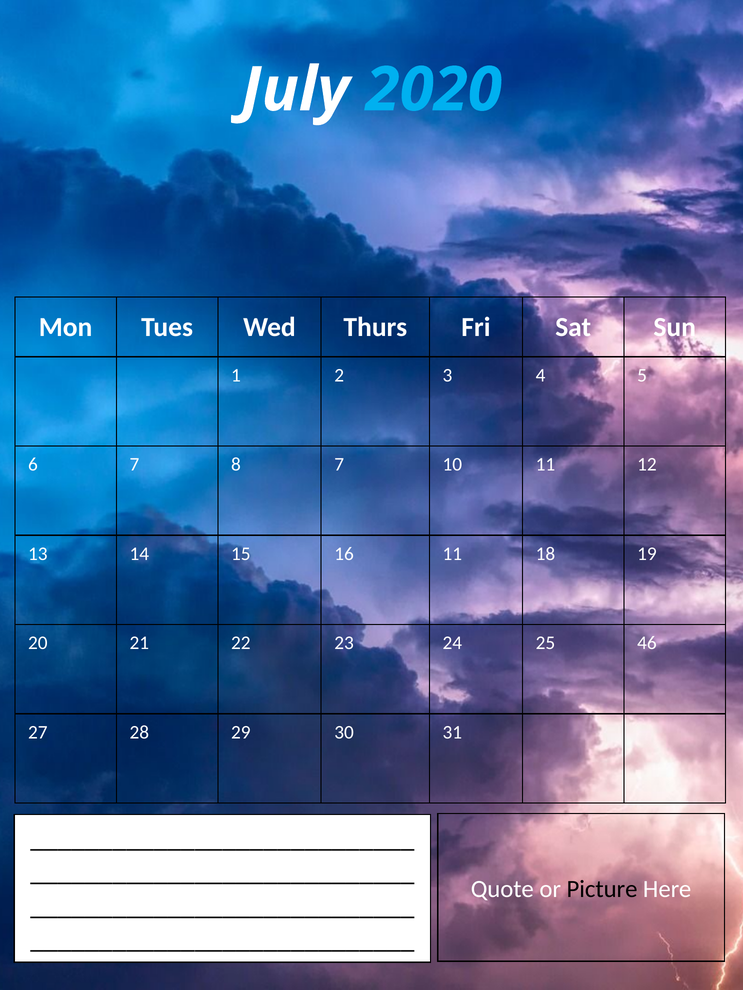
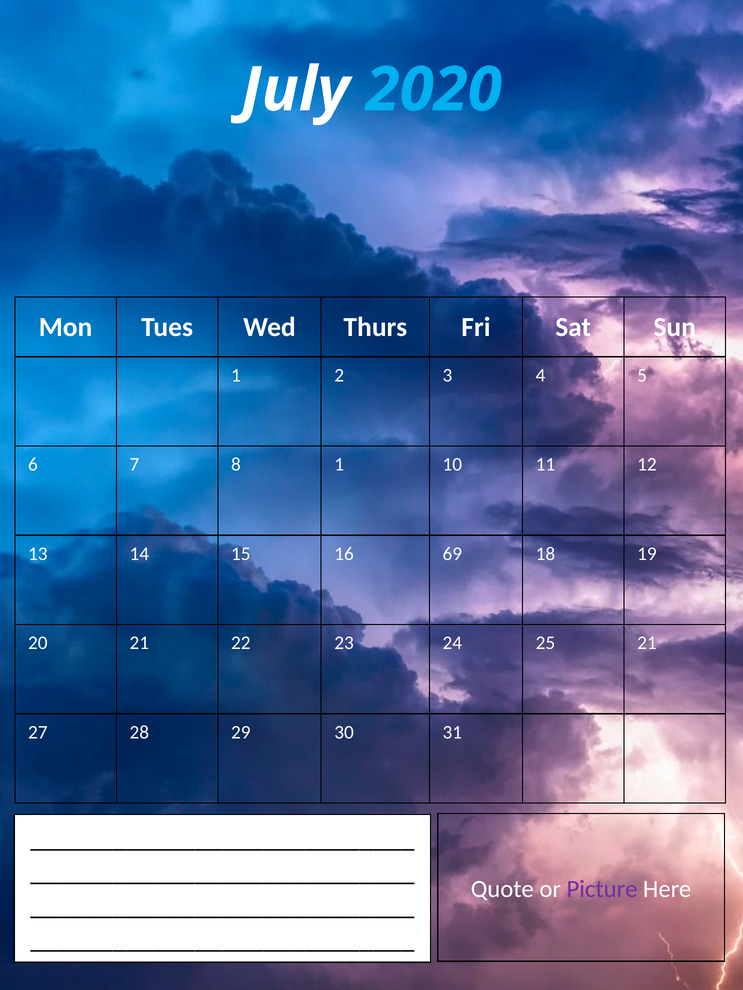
8 7: 7 -> 1 (339, 465)
16 11: 11 -> 69 (452, 554)
25 46: 46 -> 21 (647, 643)
Picture colour: black -> purple (602, 890)
